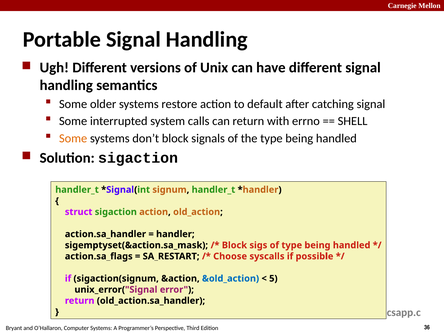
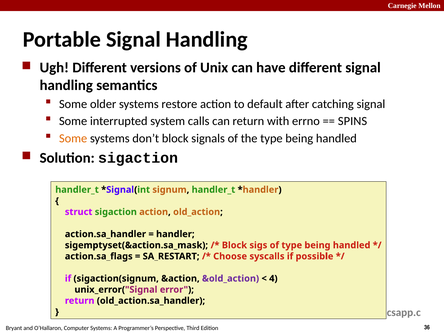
SHELL: SHELL -> SPINS (353, 121)
&old_action colour: blue -> purple (231, 279)
5: 5 -> 4 (273, 279)
